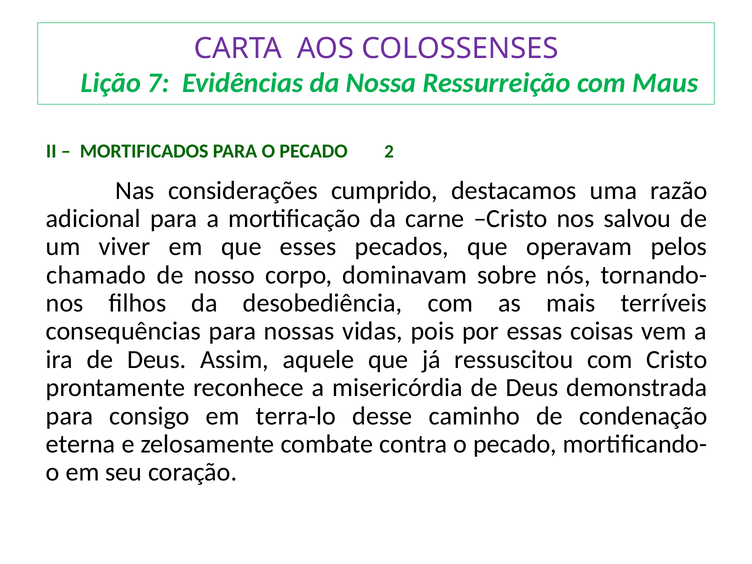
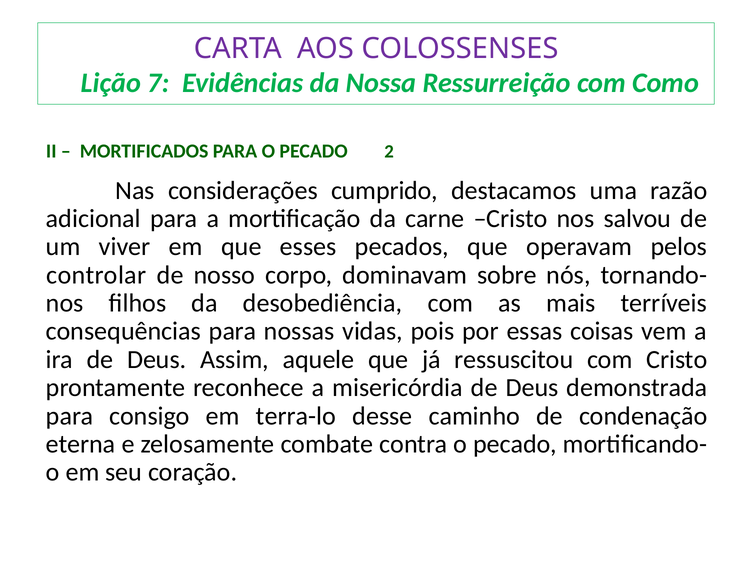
Maus: Maus -> Como (666, 83)
chamado: chamado -> controlar (96, 275)
